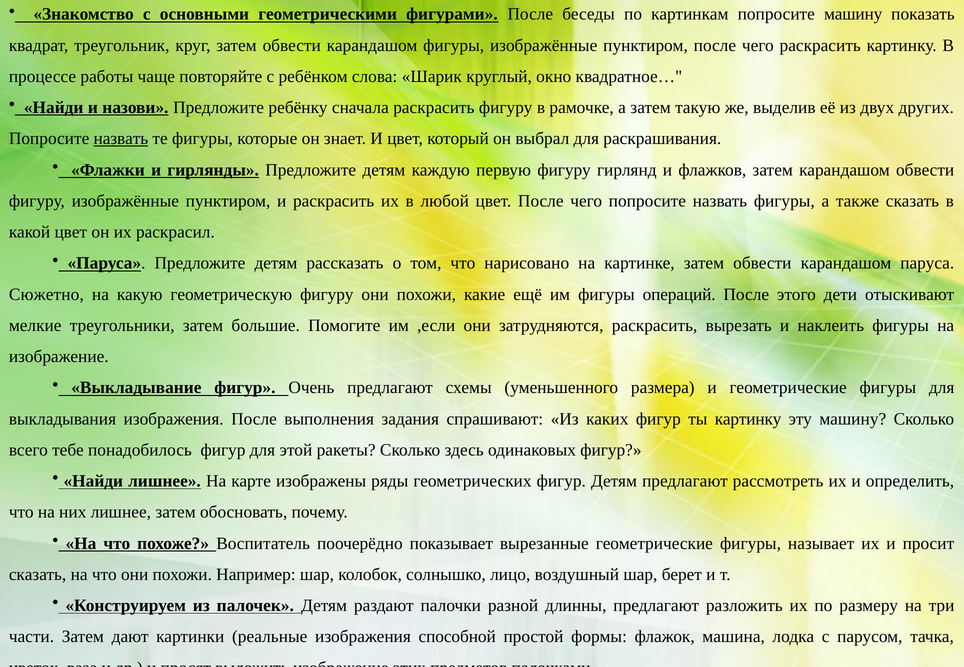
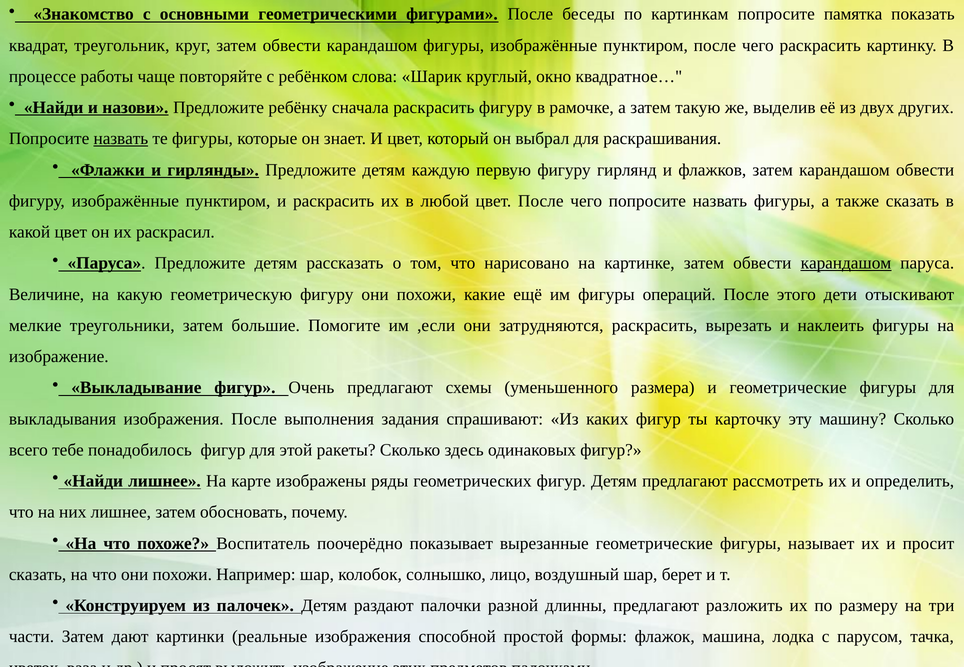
попросите машину: машину -> памятка (853, 14)
карандашом underline: none -> present (846, 263)
Сюжетно: Сюжетно -> Величине (47, 294)
ты картинку: картинку -> карточку (748, 419)
